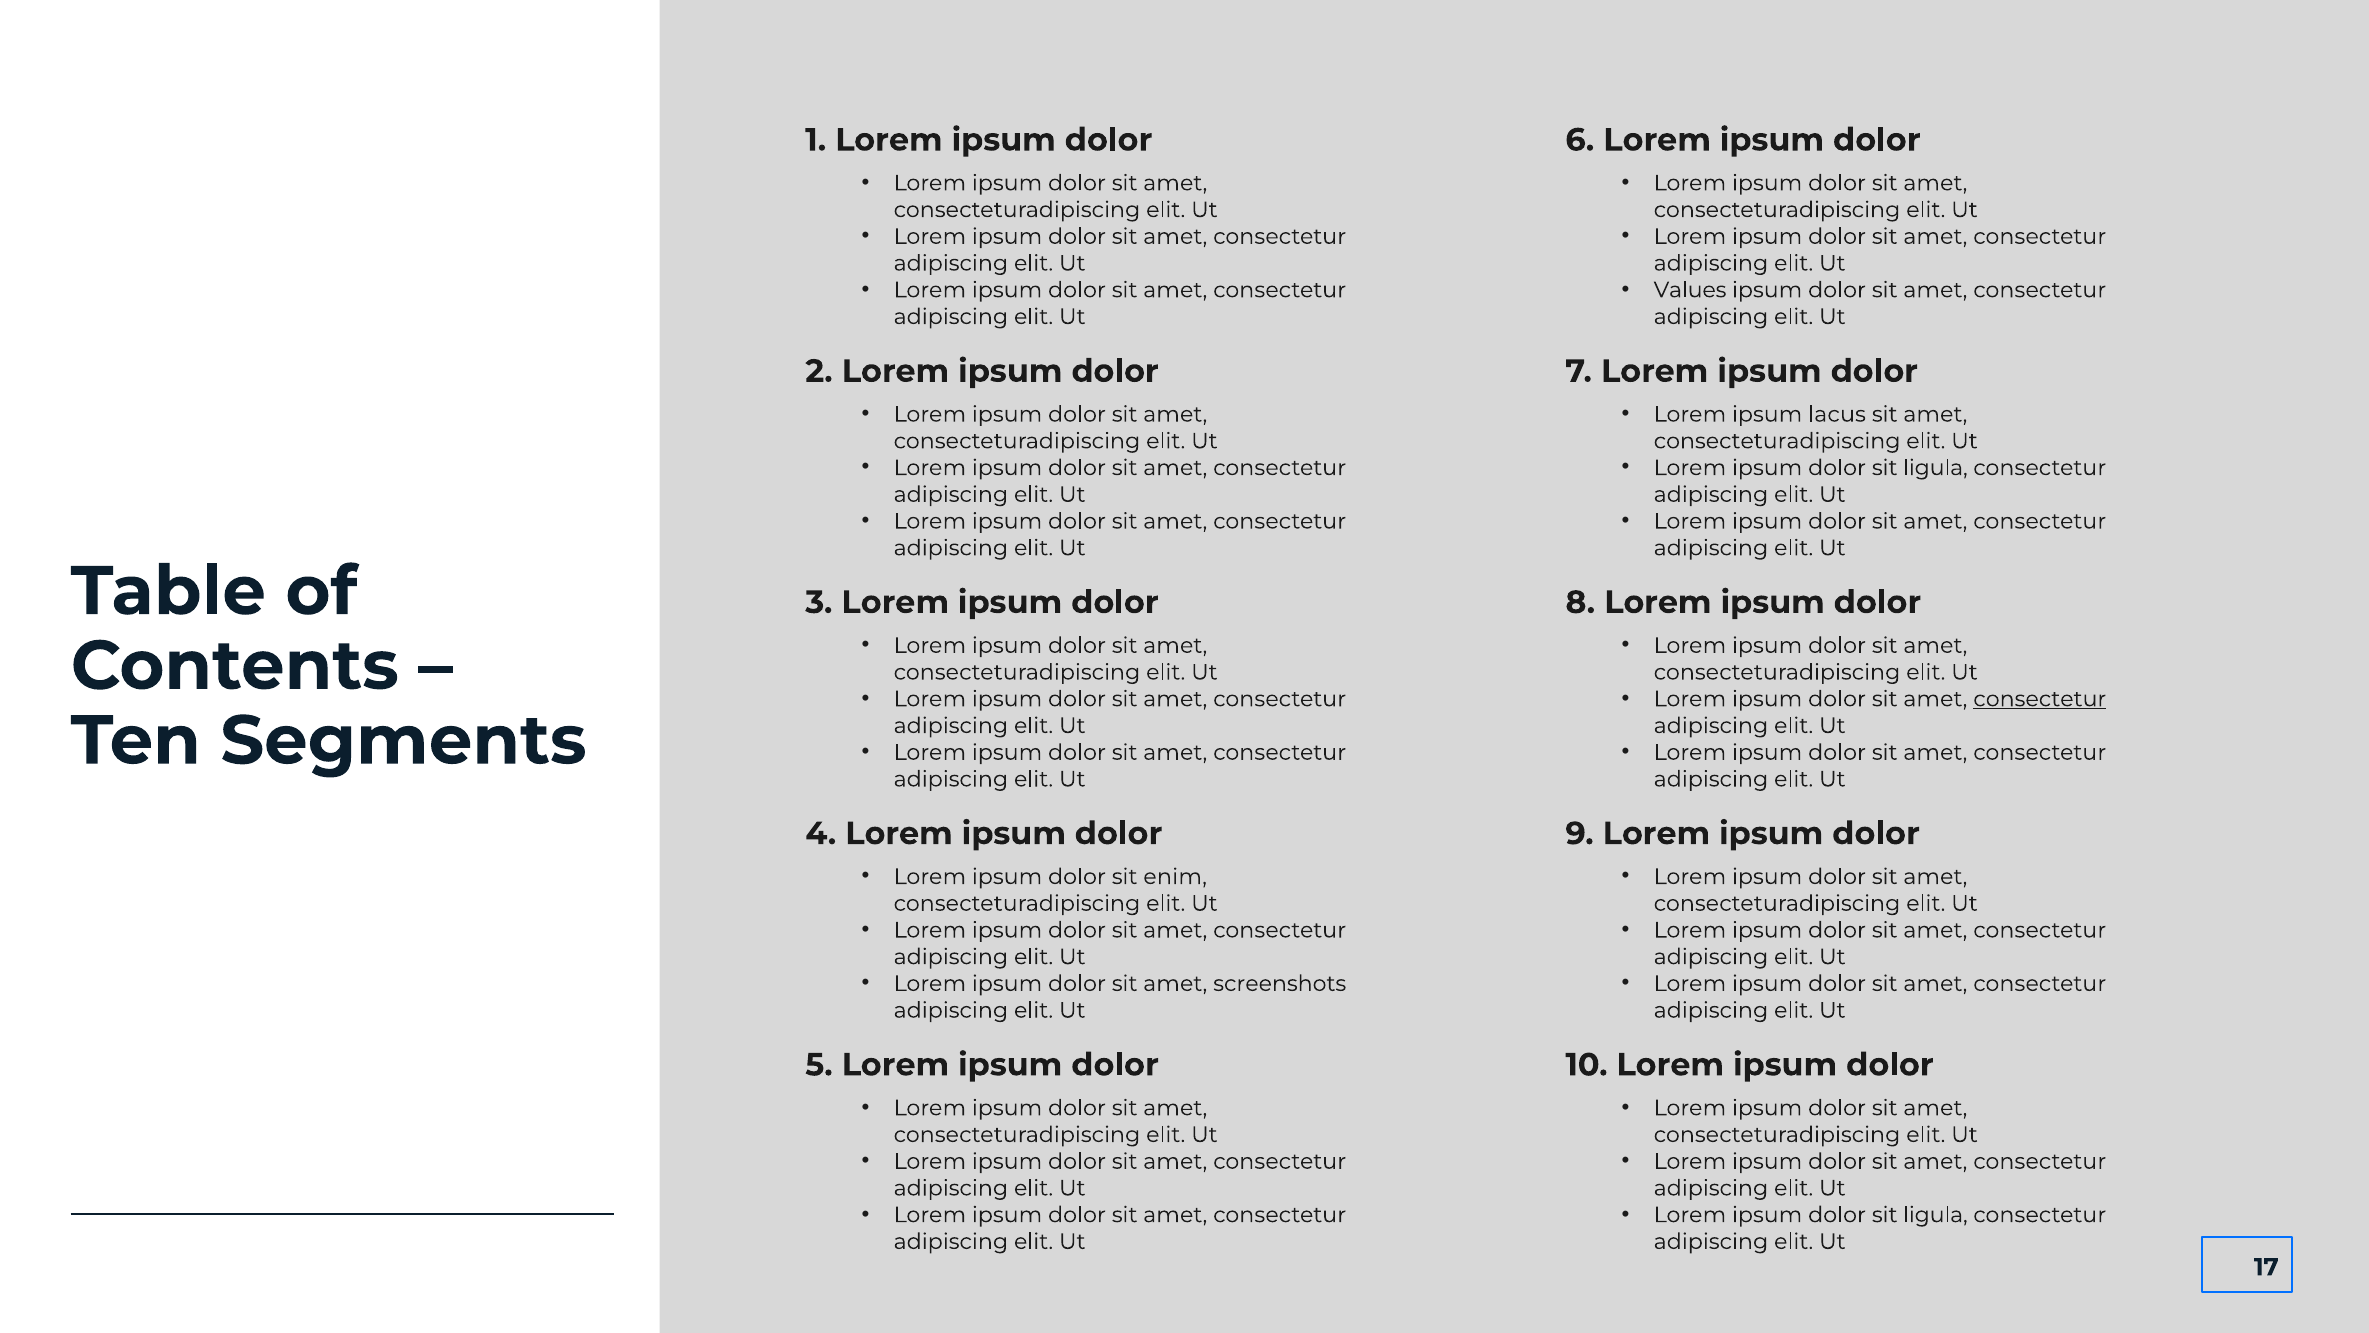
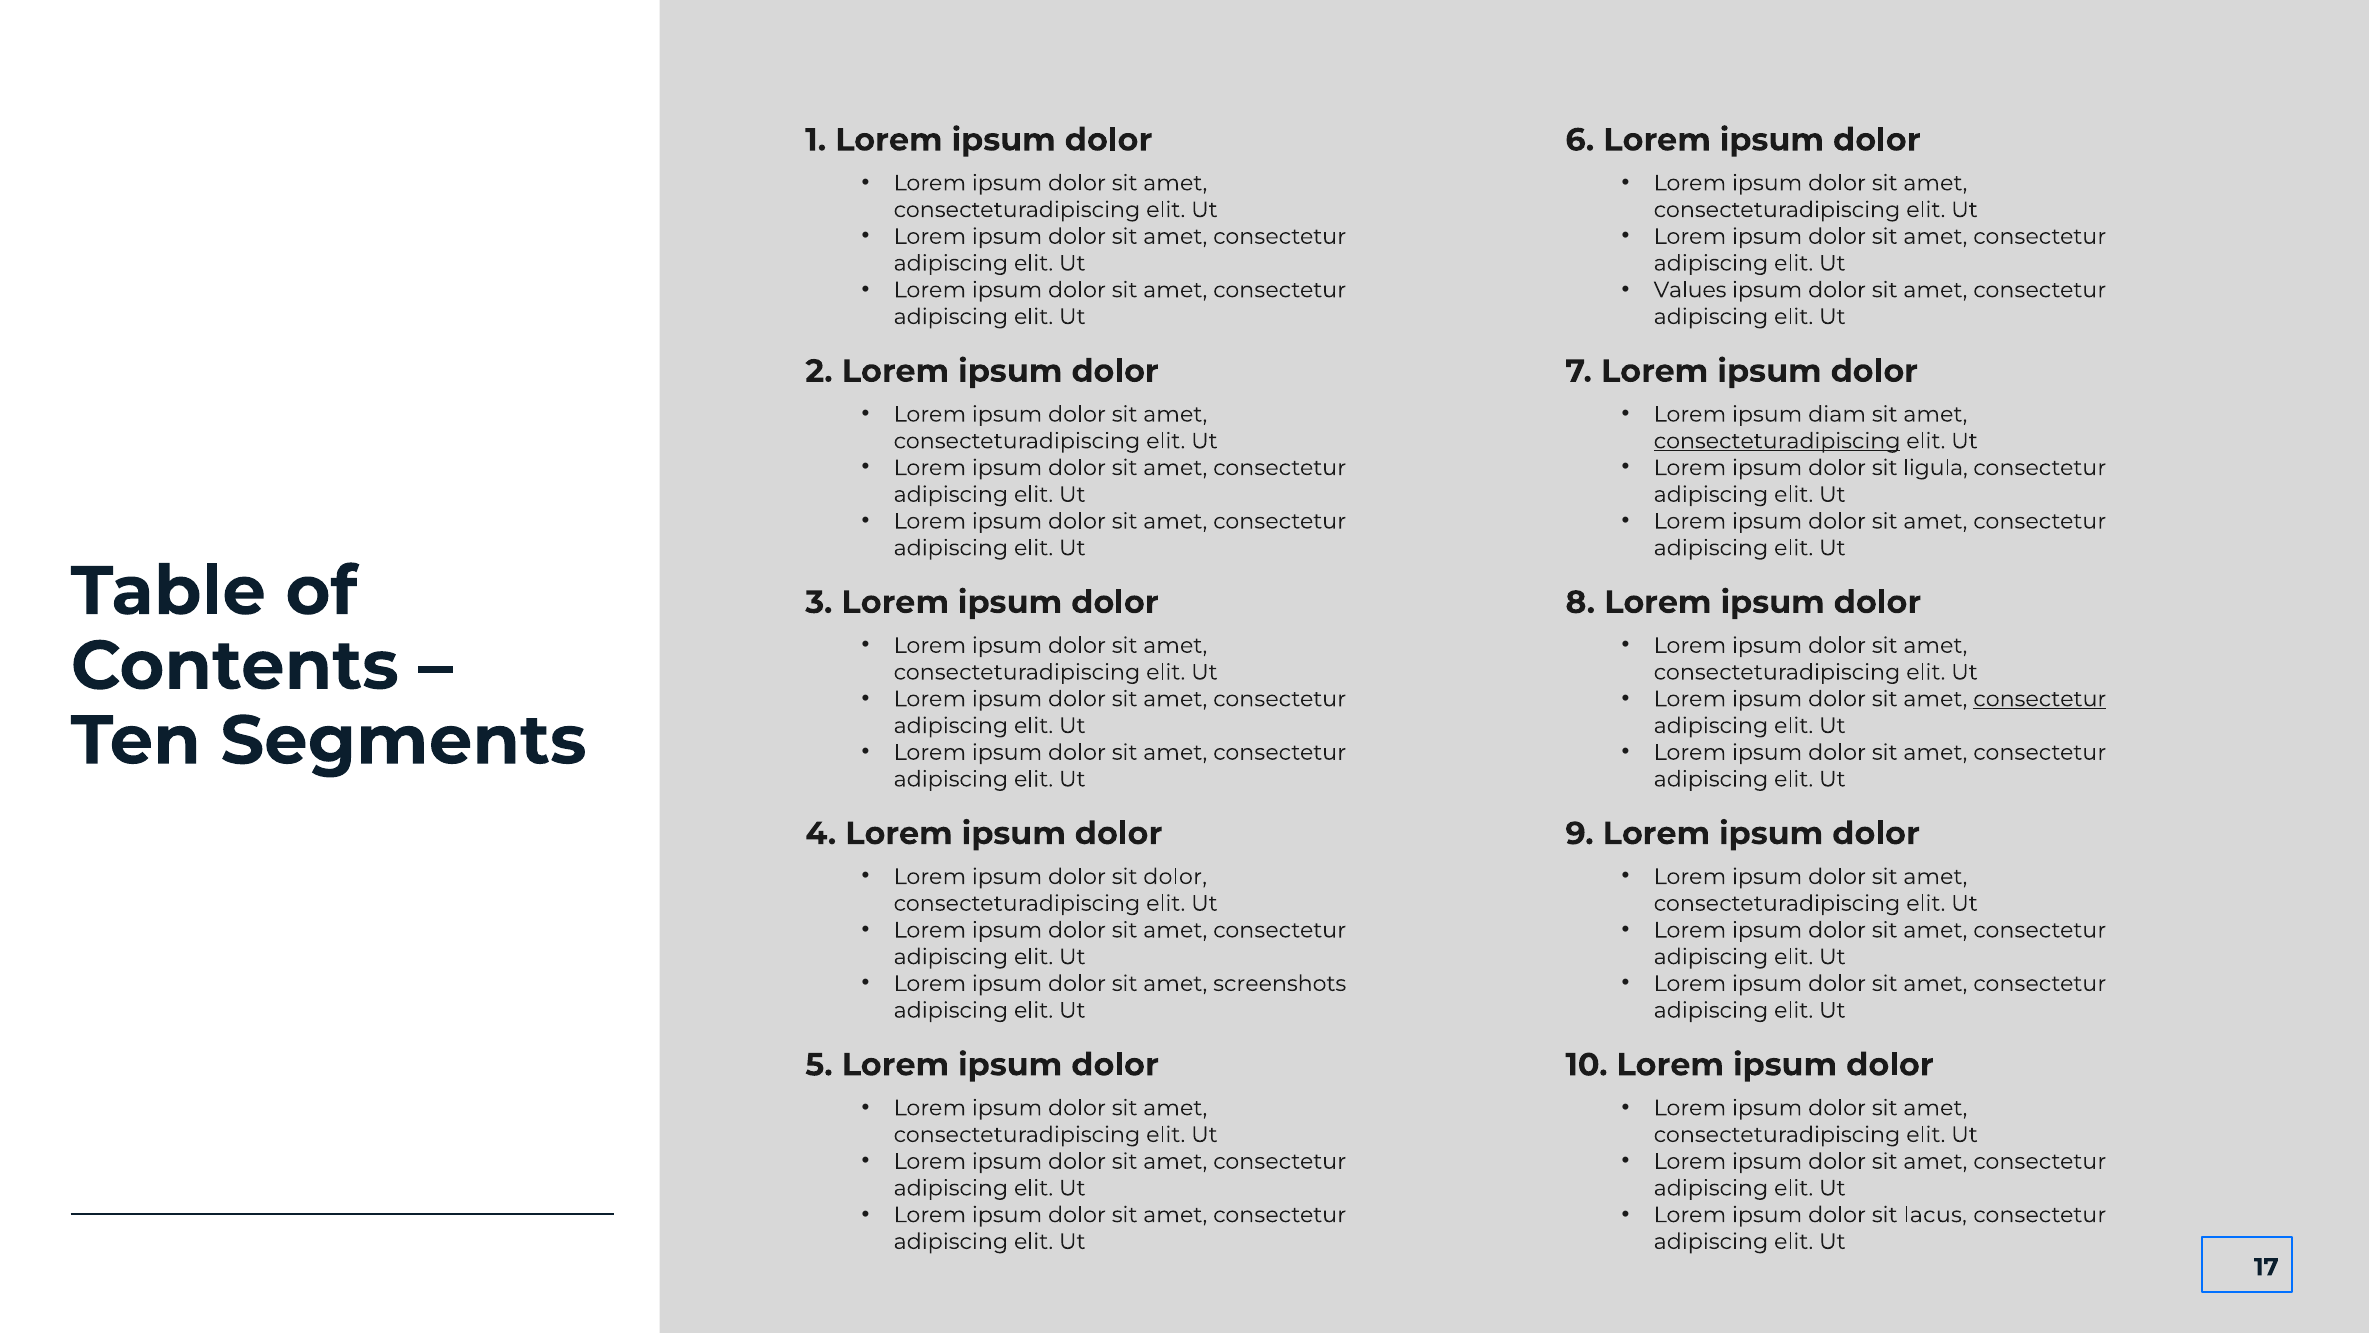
lacus: lacus -> diam (1837, 414)
consecteturadipiscing underline: none -> present (1777, 441)
sit enim: enim -> dolor (1175, 876)
ligula: ligula -> lacus (1935, 1214)
